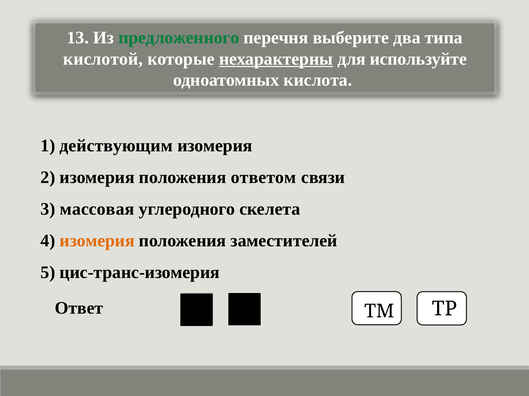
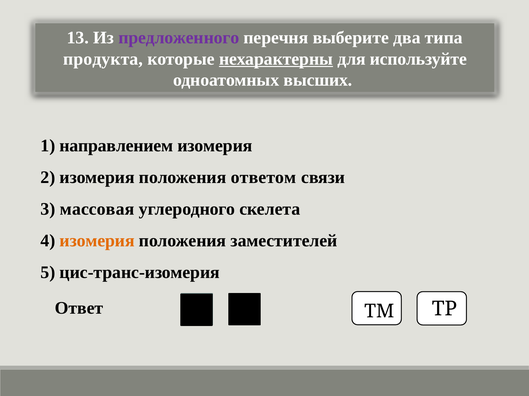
предложенного colour: green -> purple (179, 38)
кислотой: кислотой -> продукта (103, 59)
кислота: кислота -> высших (318, 80)
действующим: действующим -> направлением (116, 146)
